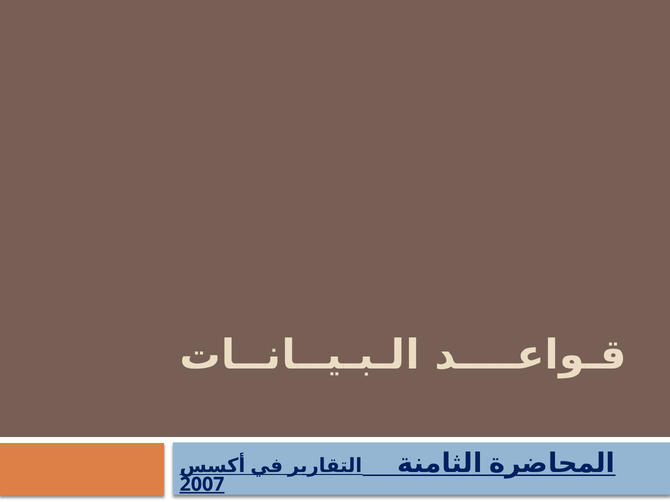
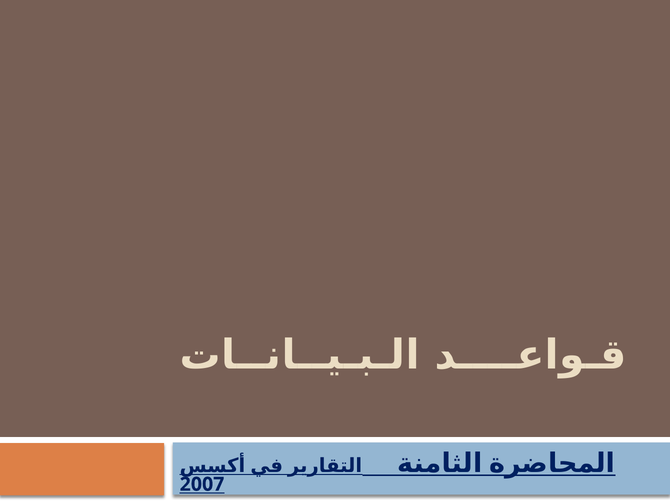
2007 underline: present -> none (202, 485)
